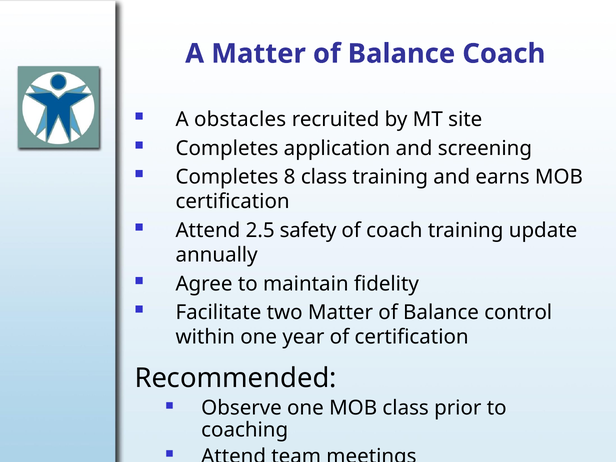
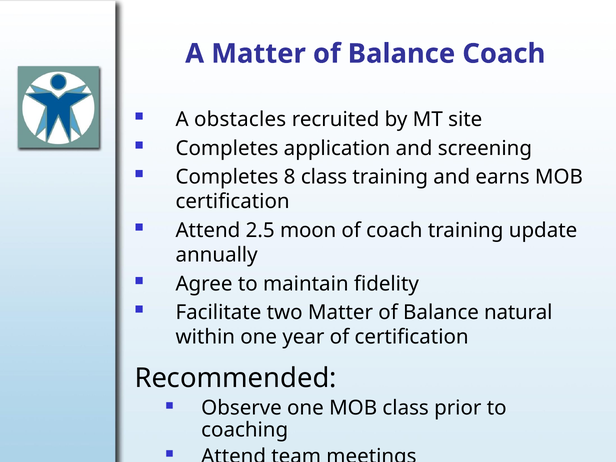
safety: safety -> moon (308, 230)
control: control -> natural (518, 312)
